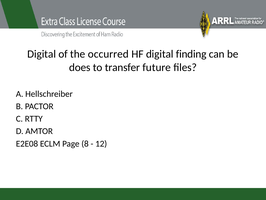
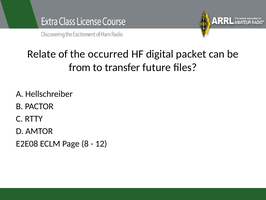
Digital: Digital -> Relate (42, 54)
finding: finding -> packet (191, 54)
does: does -> from (80, 67)
